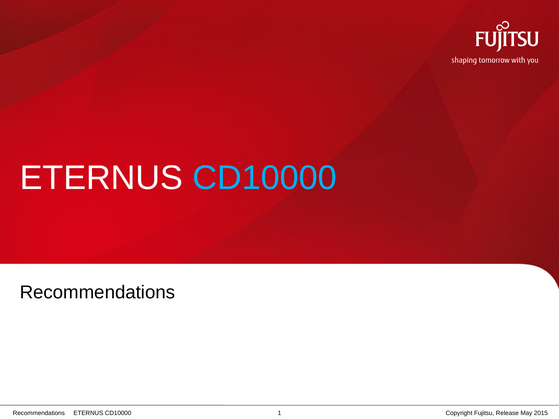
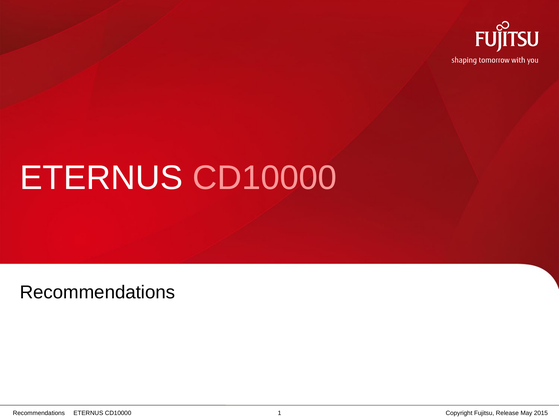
CD10000 colour: light blue -> pink (265, 178)
